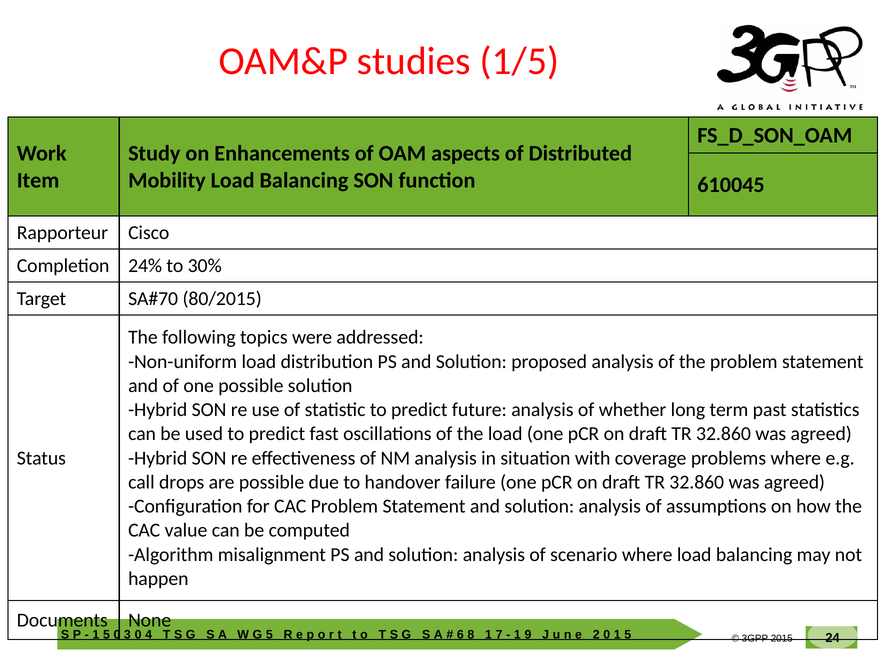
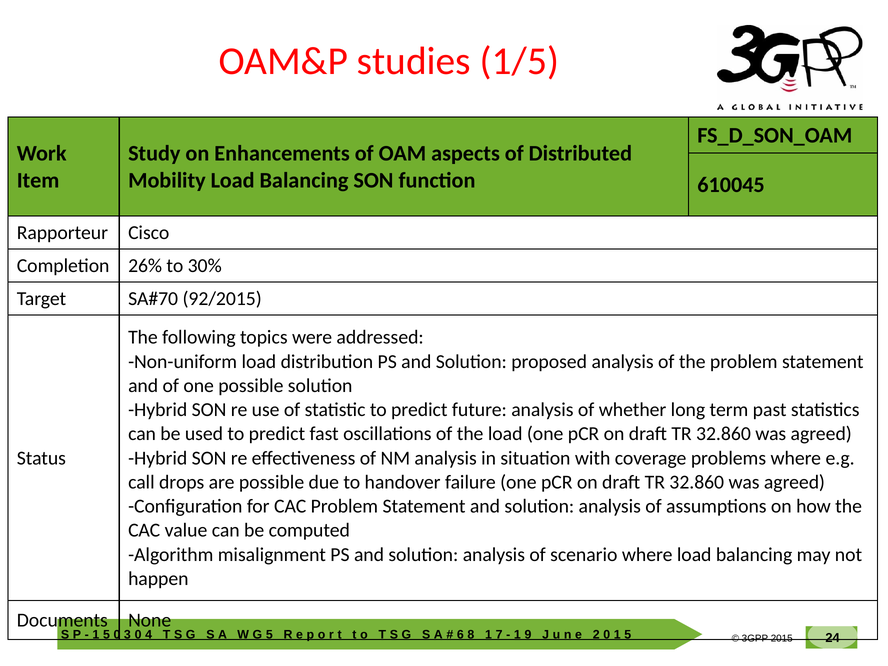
24%: 24% -> 26% (145, 266)
80/2015: 80/2015 -> 92/2015 (222, 299)
